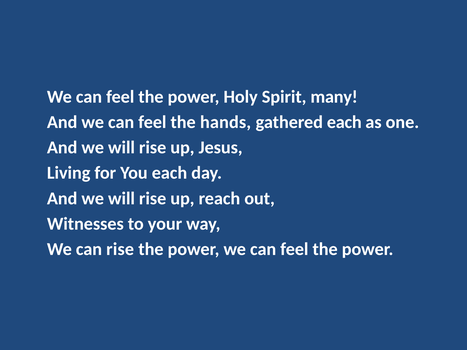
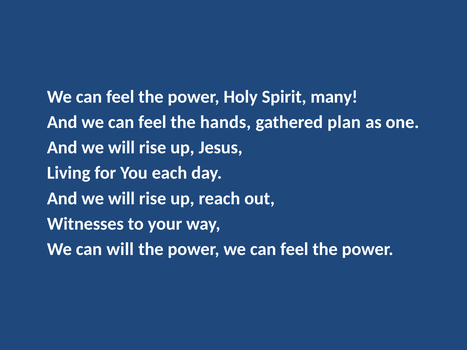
gathered each: each -> plan (344, 122)
can rise: rise -> will (120, 249)
